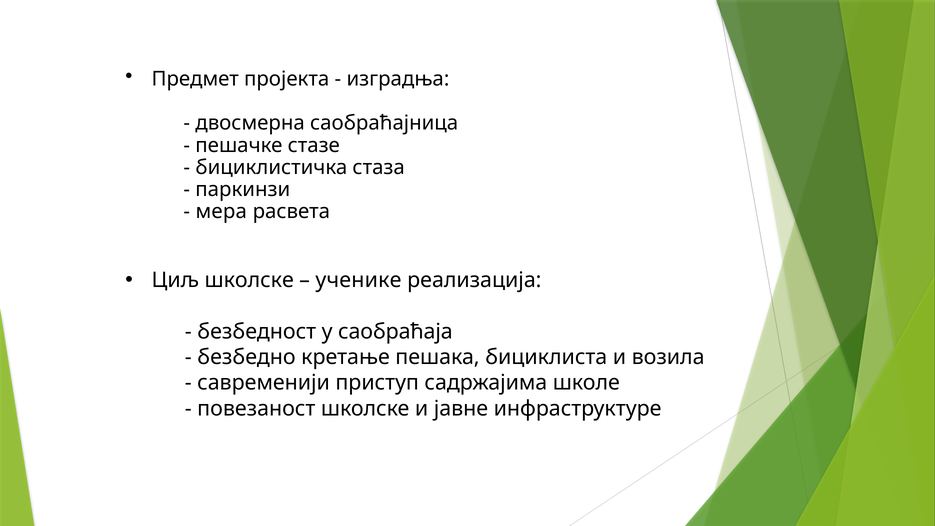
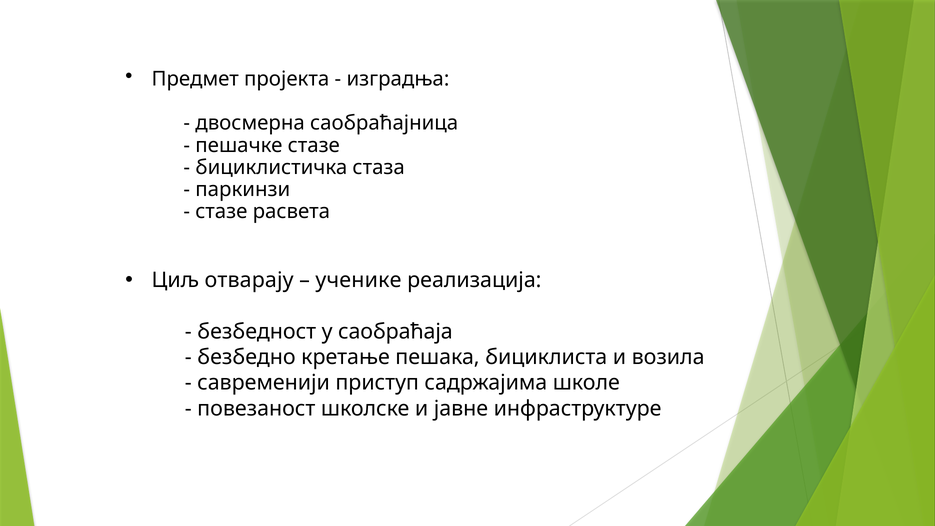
мера: мера -> стазе (221, 212)
Циљ школске: школске -> отварају (249, 280)
